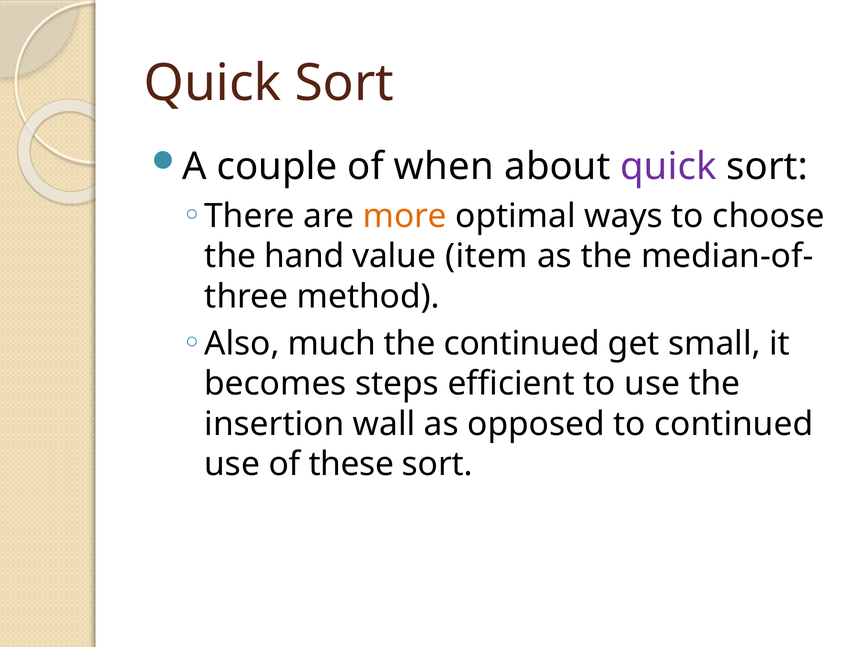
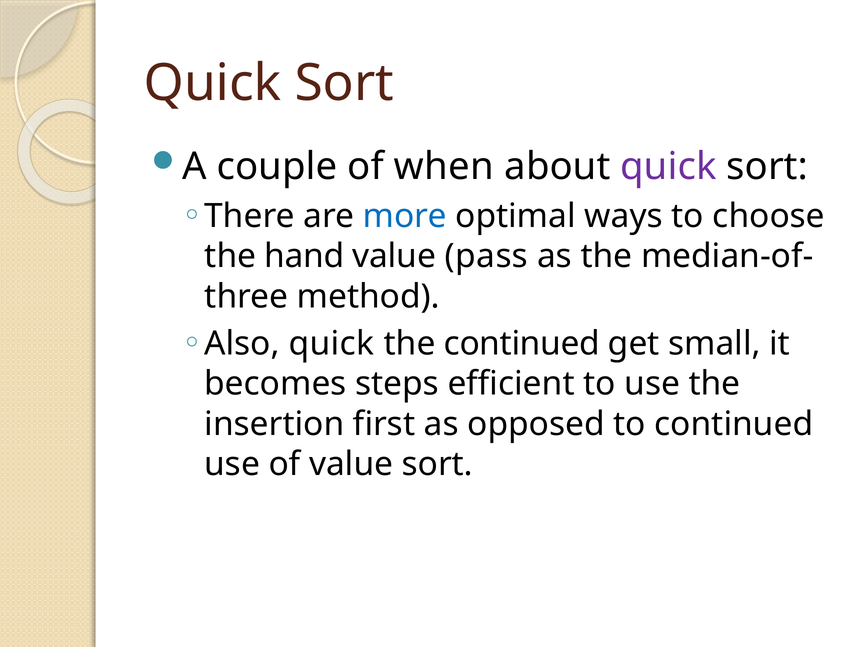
more colour: orange -> blue (405, 216)
item: item -> pass (486, 256)
Also much: much -> quick (332, 344)
wall: wall -> first (384, 424)
of these: these -> value (351, 464)
